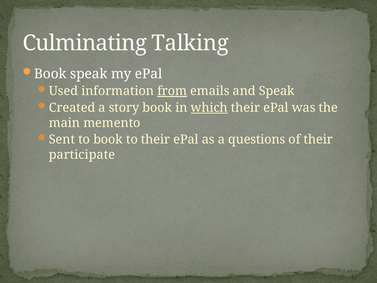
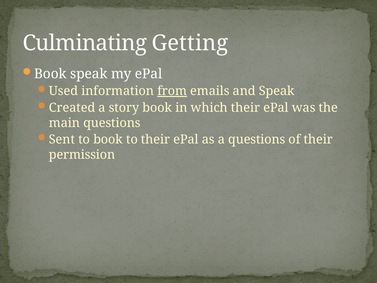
Talking: Talking -> Getting (190, 43)
which underline: present -> none (209, 108)
main memento: memento -> questions (112, 123)
participate: participate -> permission (82, 154)
